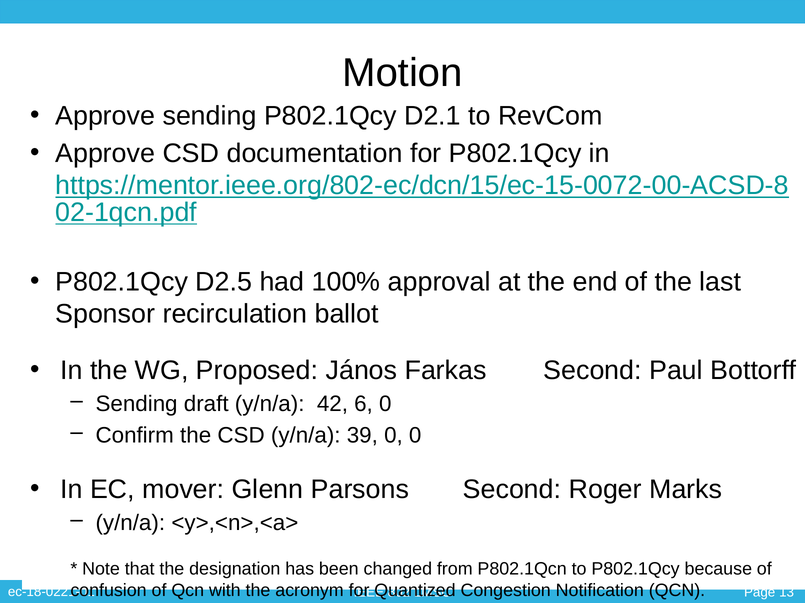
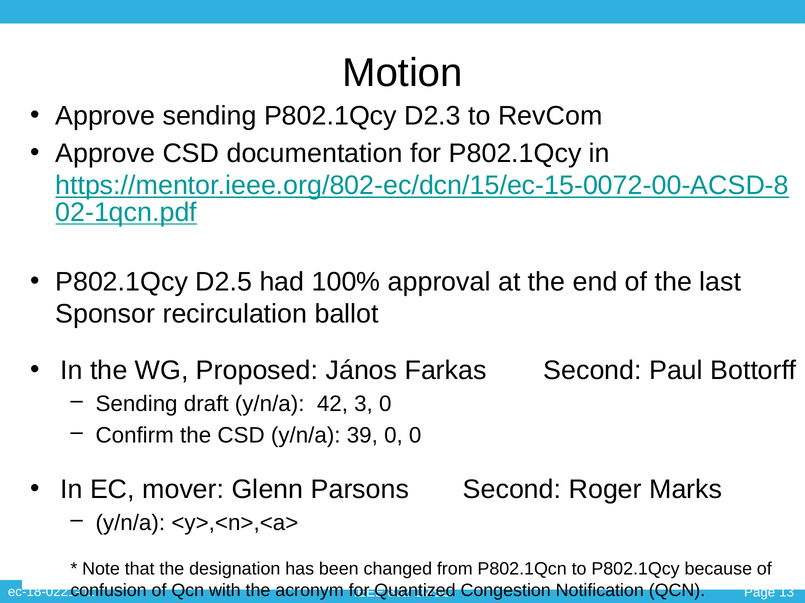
D2.1: D2.1 -> D2.3 (433, 116)
6: 6 -> 3 (363, 404)
